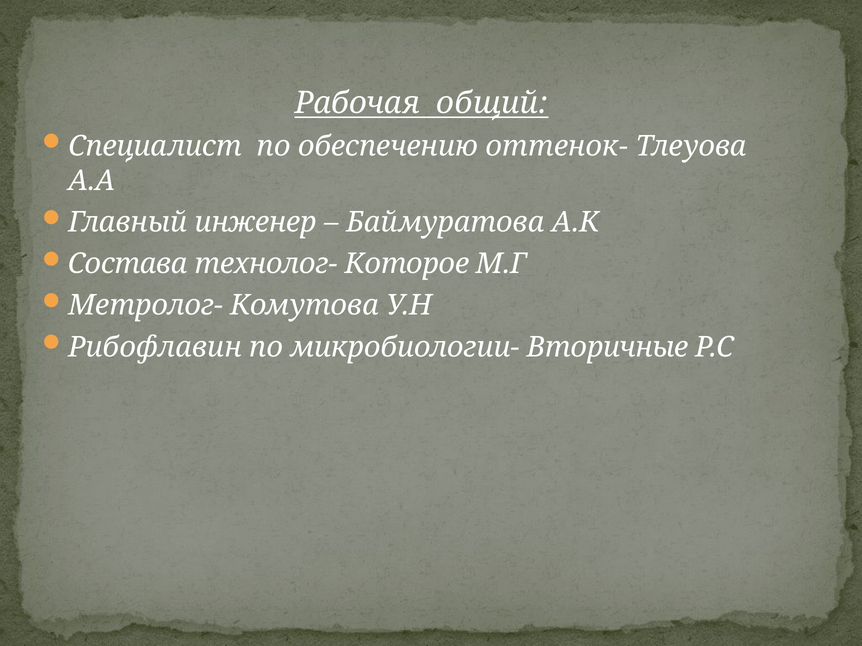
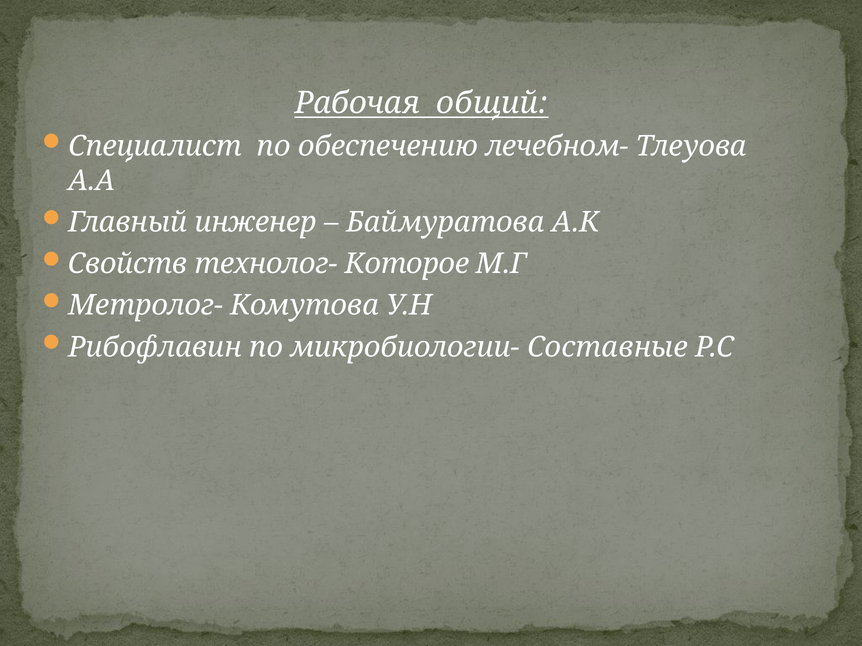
оттенок-: оттенок- -> лечебном- (557, 146)
Состава: Состава -> Свойств (128, 264)
Вторичные: Вторичные -> Составные (607, 347)
